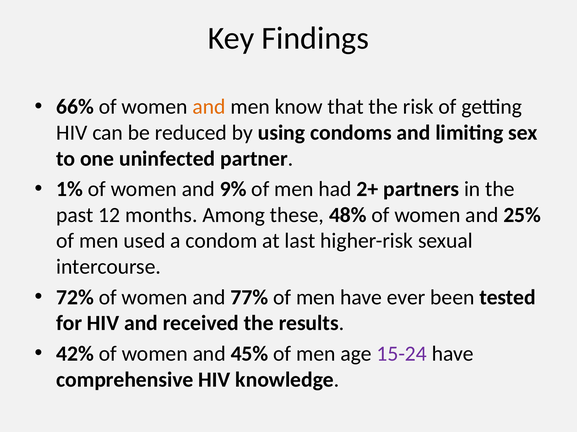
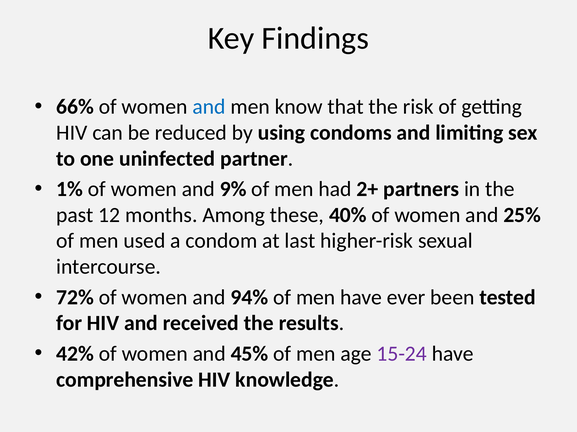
and colour: orange -> blue (209, 107)
48%: 48% -> 40% (348, 215)
77%: 77% -> 94% (249, 298)
